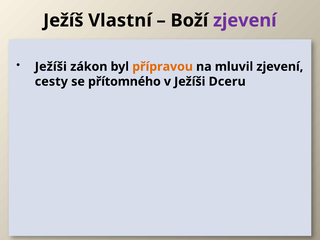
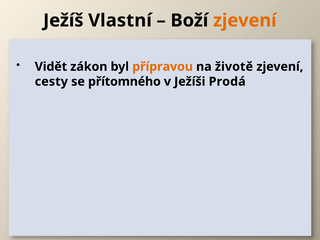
zjevení colour: purple -> orange (245, 20)
Ježíši: Ježíši -> Vidět (51, 67)
mluvil: mluvil -> životě (234, 67)
Dceru: Dceru -> Prodá (227, 82)
